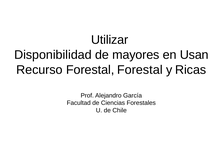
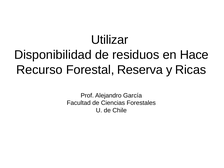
mayores: mayores -> residuos (136, 55)
Usan: Usan -> Hace (194, 55)
Forestal Forestal: Forestal -> Reserva (140, 70)
